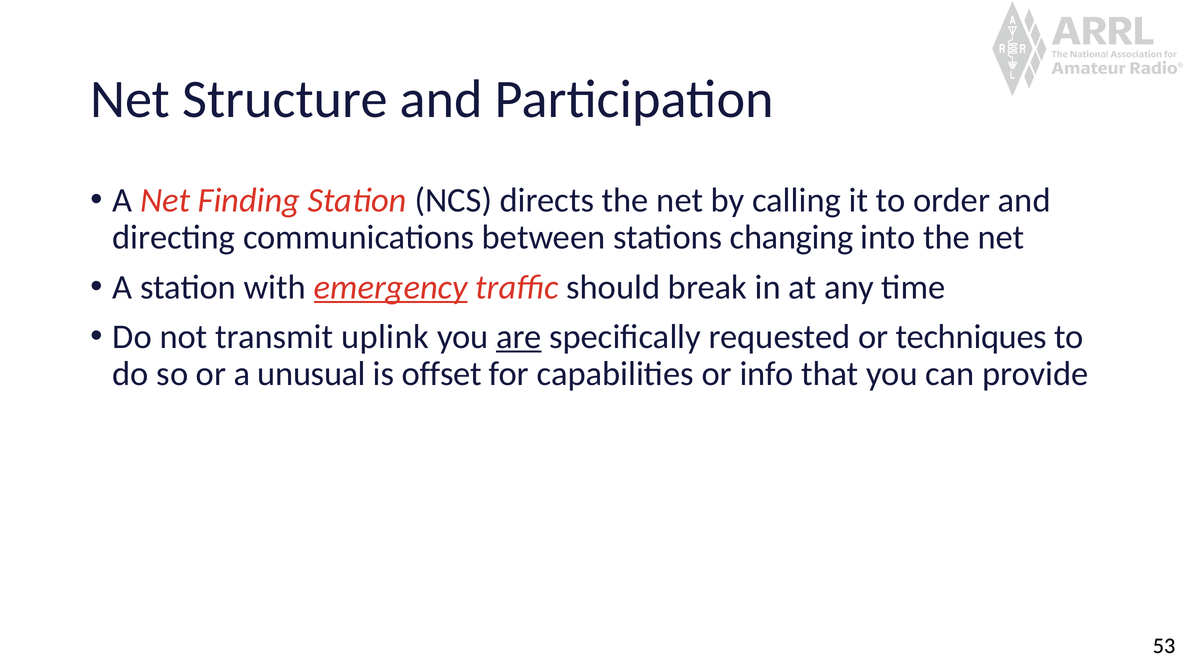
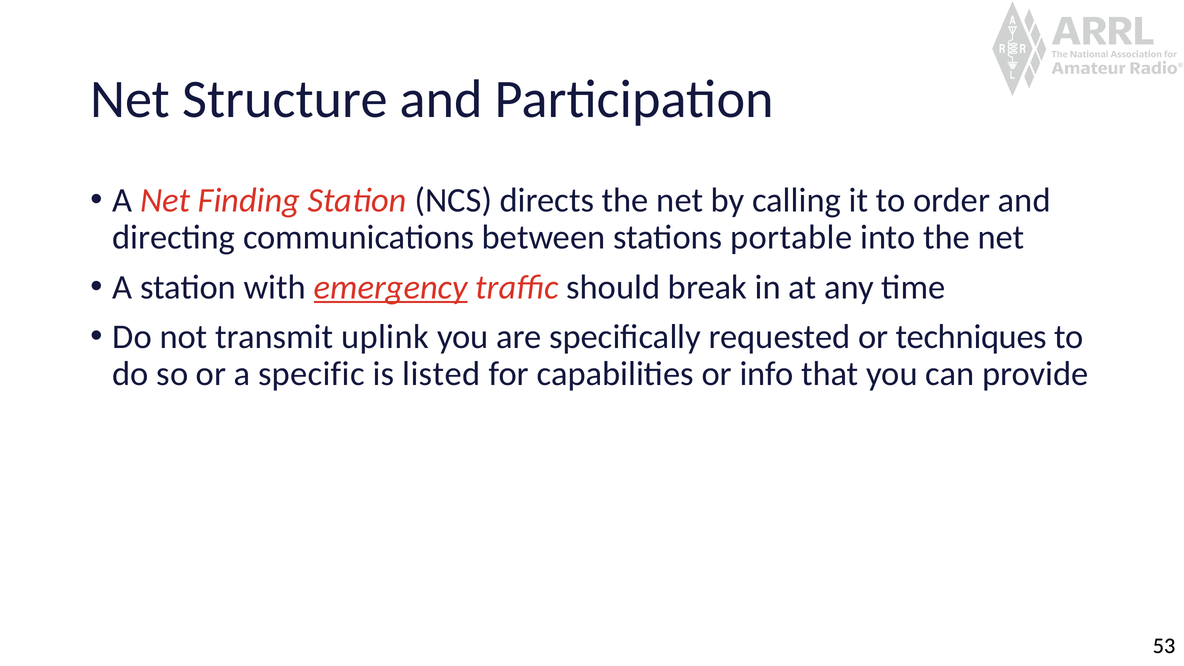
changing: changing -> portable (791, 237)
are underline: present -> none (519, 337)
unusual: unusual -> specific (311, 374)
offset: offset -> listed (441, 374)
